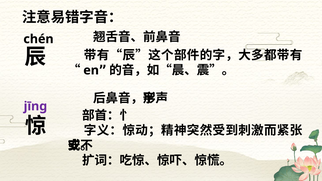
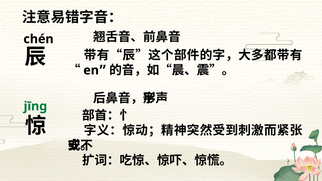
jīnɡ colour: purple -> green (35, 106)
